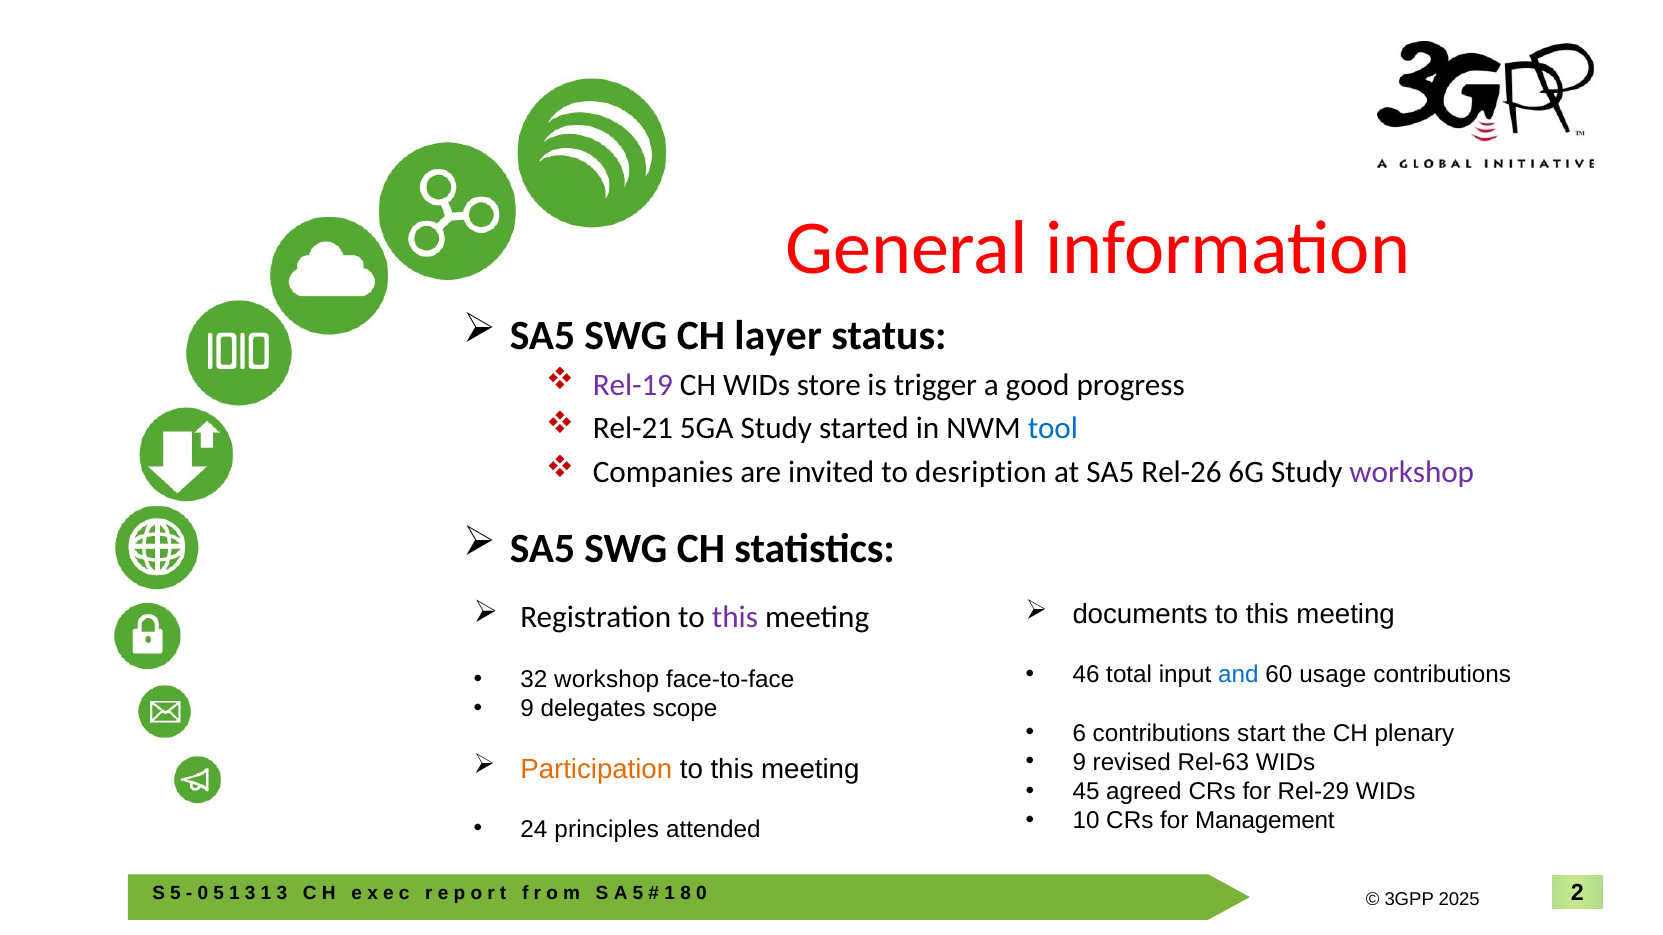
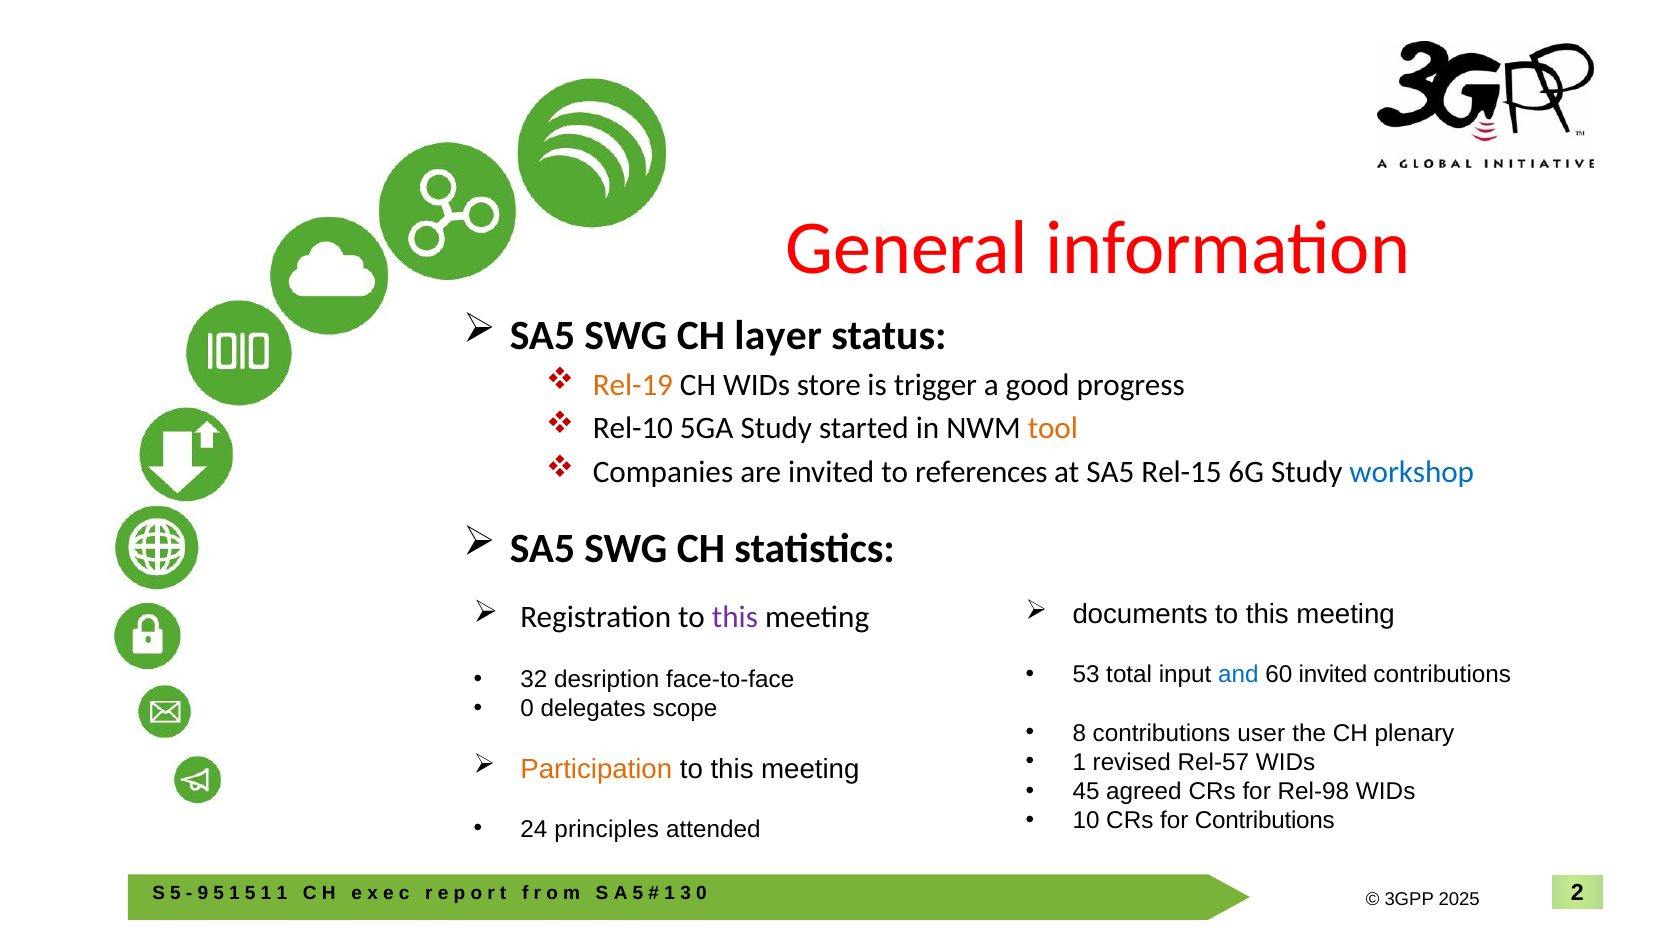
Rel-19 colour: purple -> orange (633, 385)
Rel-21: Rel-21 -> Rel-10 (633, 429)
tool colour: blue -> orange (1053, 429)
desription: desription -> references (981, 472)
Rel-26: Rel-26 -> Rel-15 (1182, 472)
workshop colour: purple -> blue (1412, 472)
46: 46 -> 53 (1086, 675)
60 usage: usage -> invited (1333, 675)
32 workshop: workshop -> desription (607, 680)
9: 9 -> 0 (527, 709)
6: 6 -> 8 (1079, 733)
start: start -> user (1261, 733)
9: 9 -> 1 (1079, 763)
Rel-63: Rel-63 -> Rel-57 (1213, 763)
Rel-29: Rel-29 -> Rel-98 (1313, 792)
for Management: Management -> Contributions (1265, 821)
0: 0 -> 9 (203, 894)
3: 3 -> 5 (250, 894)
3: 3 -> 1 (282, 894)
8: 8 -> 3 (686, 894)
